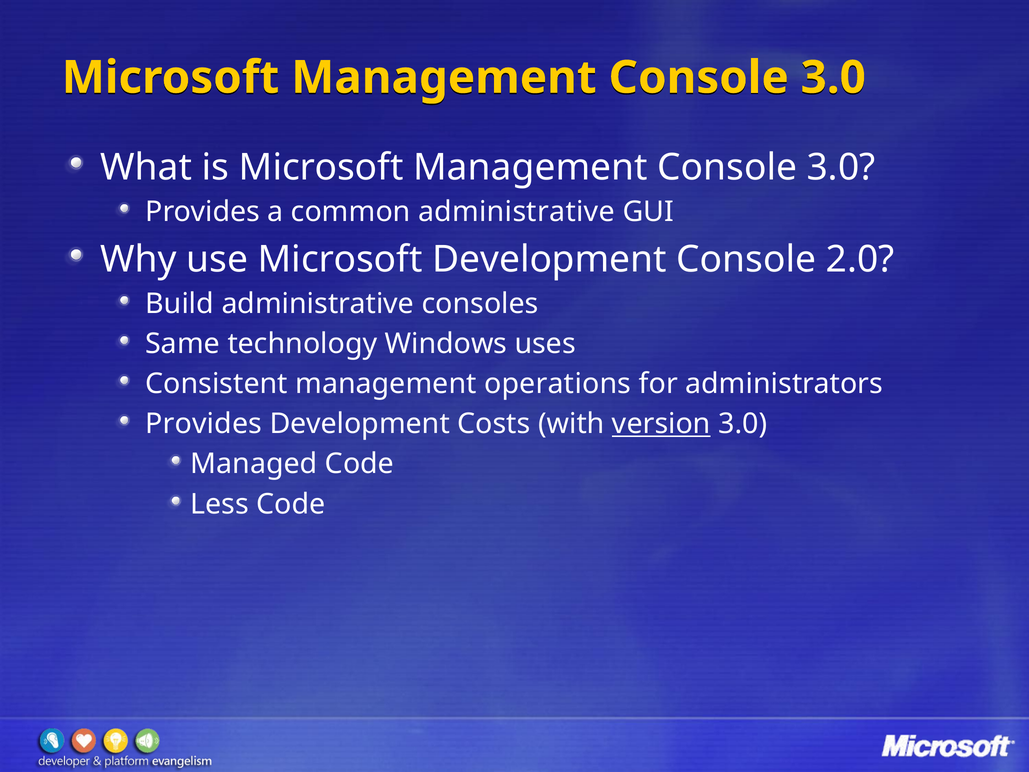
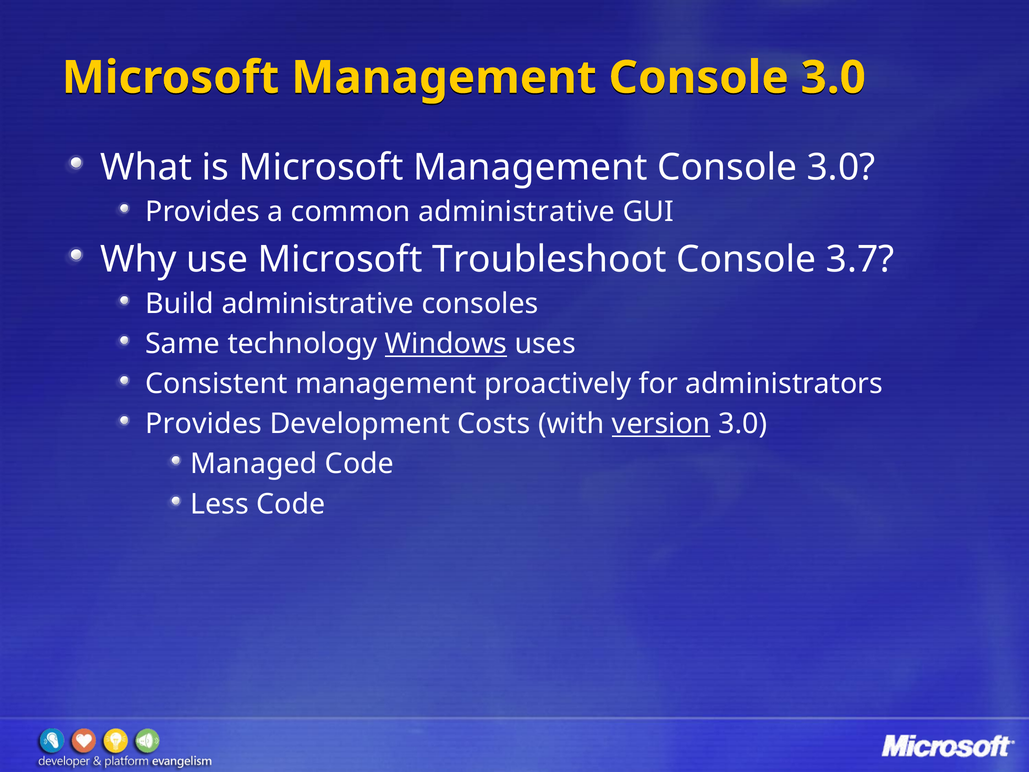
Microsoft Development: Development -> Troubleshoot (549, 259)
2.0: 2.0 -> 3.7 (860, 259)
Windows underline: none -> present (446, 344)
operations: operations -> proactively (558, 384)
